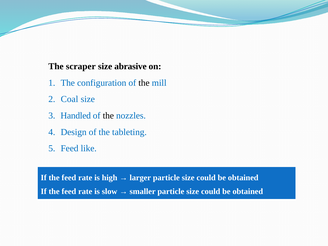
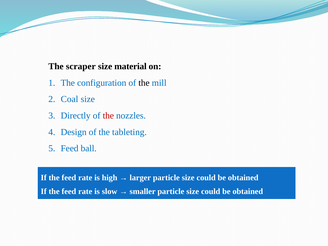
abrasive: abrasive -> material (130, 66)
Handled: Handled -> Directly (76, 116)
the colour: black -> red (108, 116)
like: like -> ball (89, 148)
